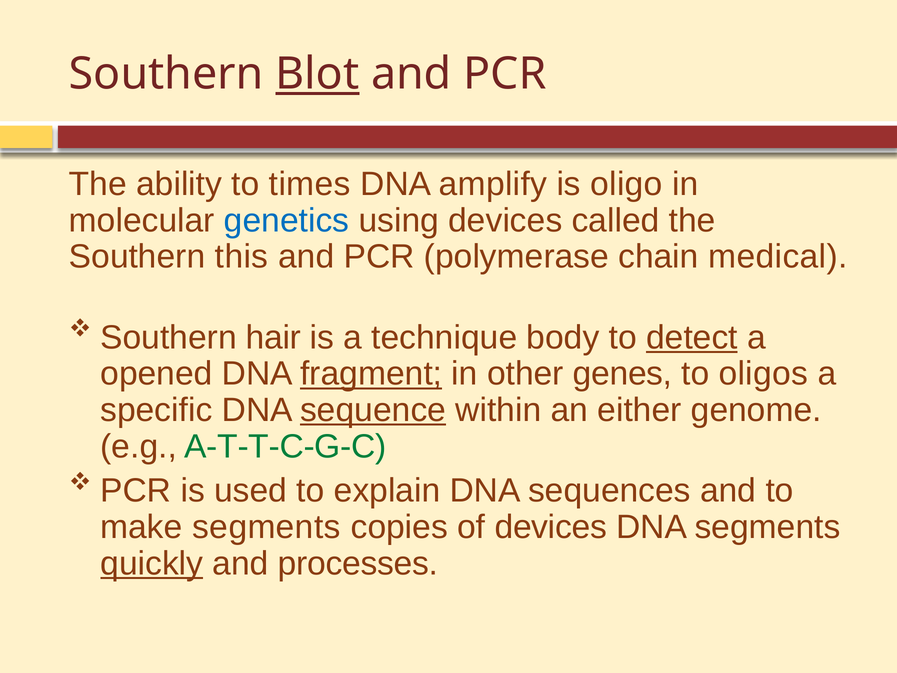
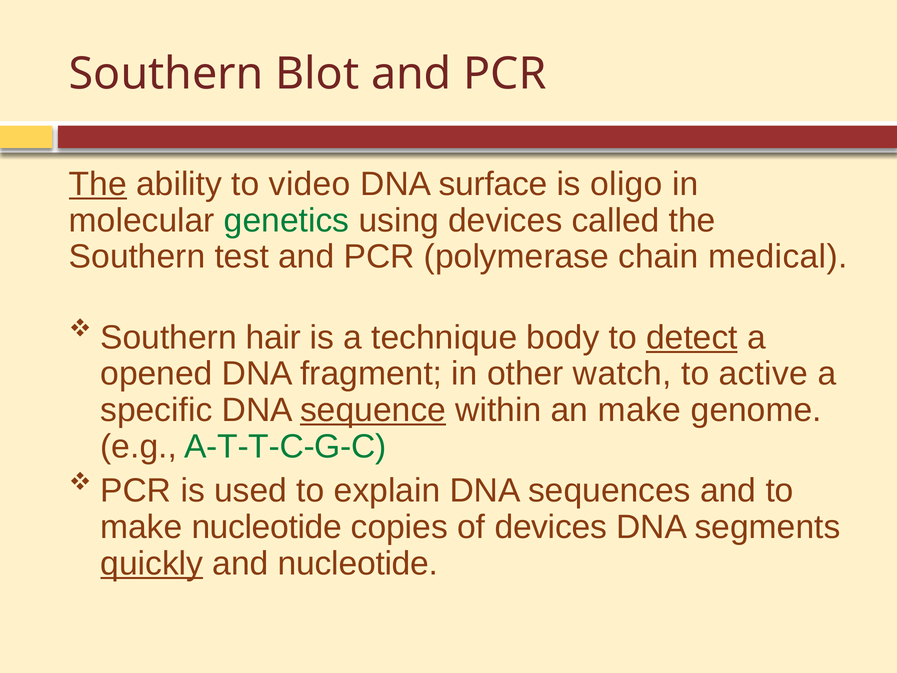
Blot underline: present -> none (317, 74)
The underline: none -> present (98, 184)
times: times -> video (310, 184)
amplify: amplify -> surface (493, 184)
genetics colour: blue -> green (287, 220)
this: this -> test (242, 257)
fragment underline: present -> none (371, 374)
genes: genes -> watch (622, 374)
oligos: oligos -> active (763, 374)
an either: either -> make (639, 410)
make segments: segments -> nucleotide (267, 527)
and processes: processes -> nucleotide (358, 563)
